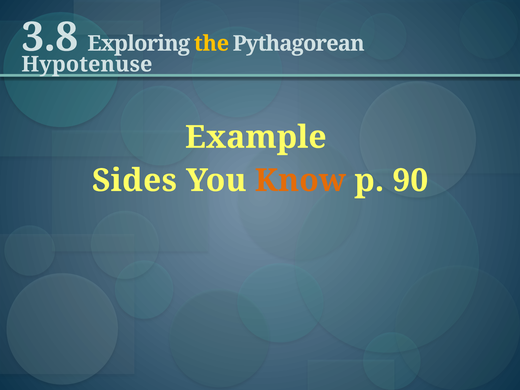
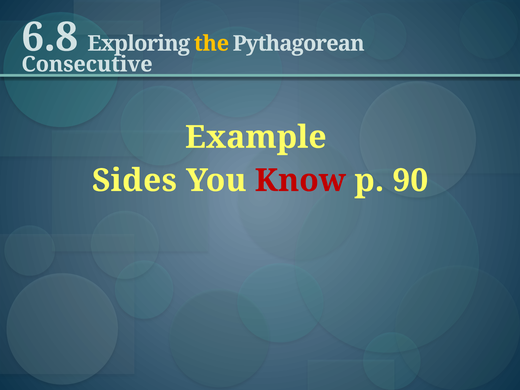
3.8: 3.8 -> 6.8 (50, 37)
Hypotenuse: Hypotenuse -> Consecutive (87, 64)
Know colour: orange -> red (300, 181)
